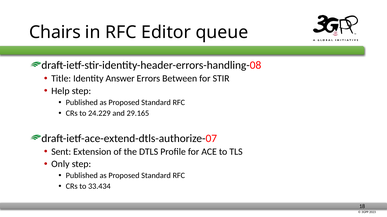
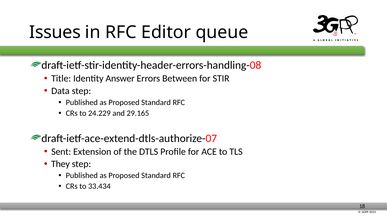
Chairs: Chairs -> Issues (55, 33)
Help: Help -> Data (60, 91)
Only: Only -> They (60, 165)
